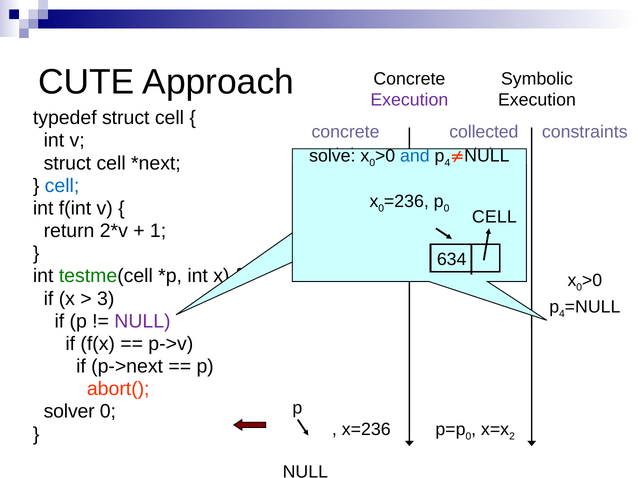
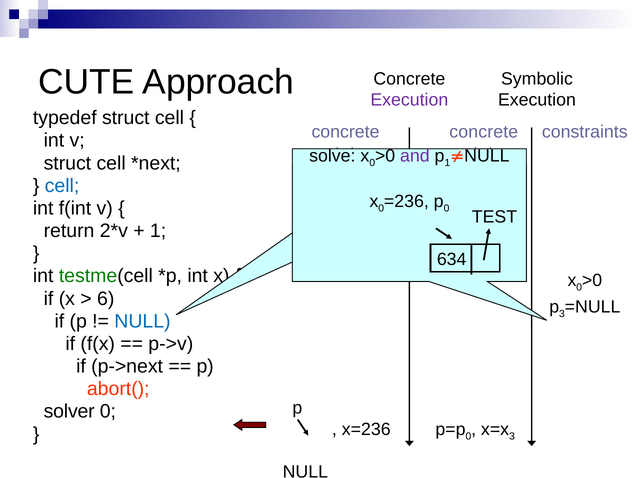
collected: collected -> concrete (484, 132)
and colour: blue -> purple (415, 156)
4: 4 -> 1 (447, 163)
CELL: CELL -> TEST (494, 217)
3: 3 -> 6 (106, 299)
4: 4 -> 3 (562, 314)
NULL colour: purple -> blue (142, 322)
2: 2 -> 3 (512, 437)
